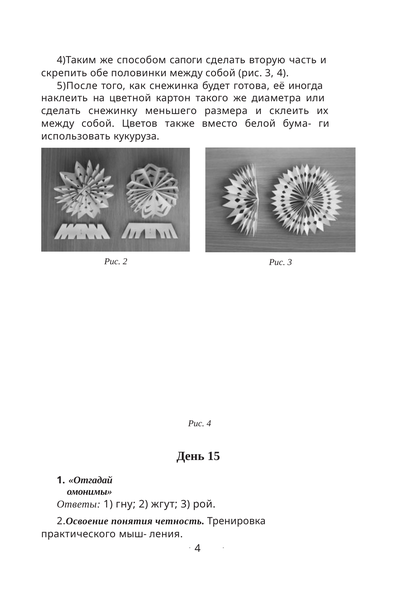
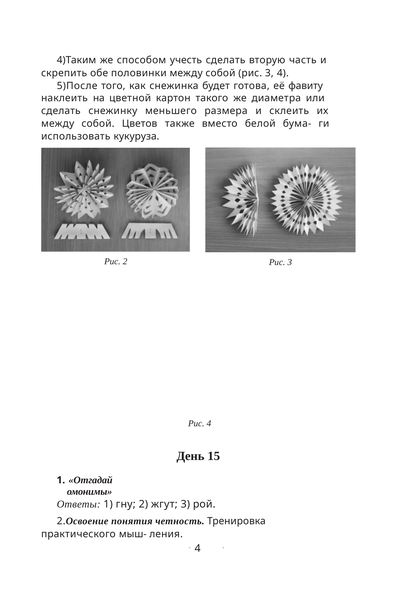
сапоги: сапоги -> учесть (186, 60)
иногда: иногда -> фавиту (306, 86)
